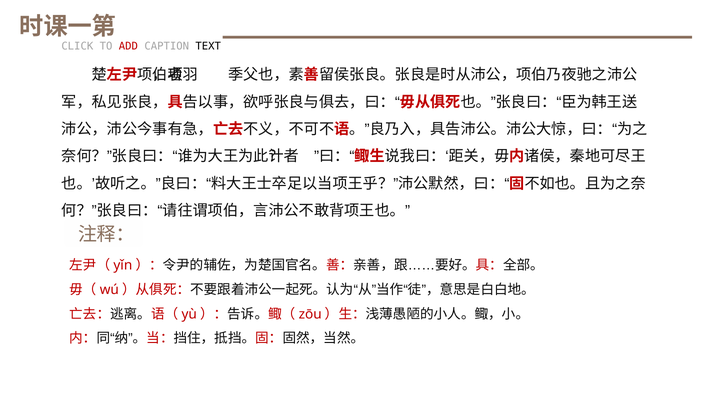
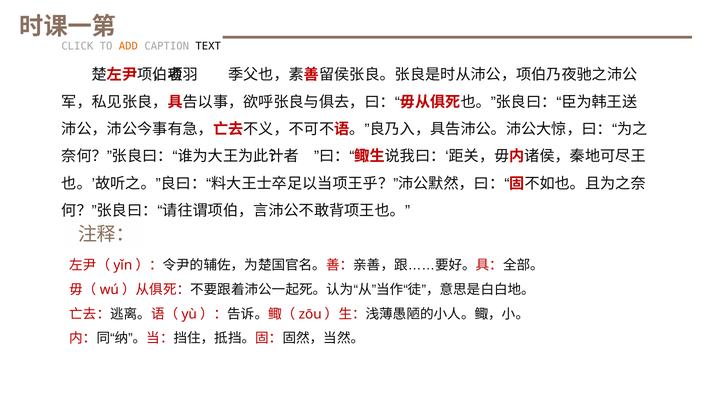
ADD colour: red -> orange (128, 47)
